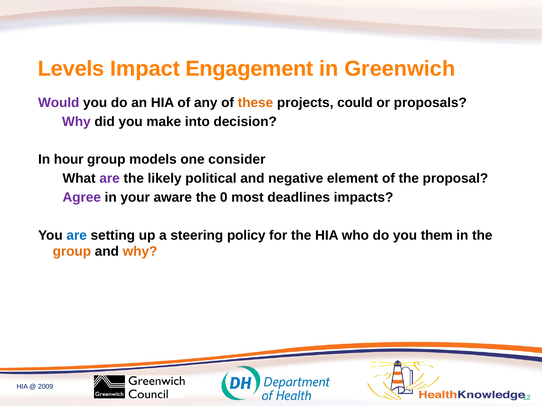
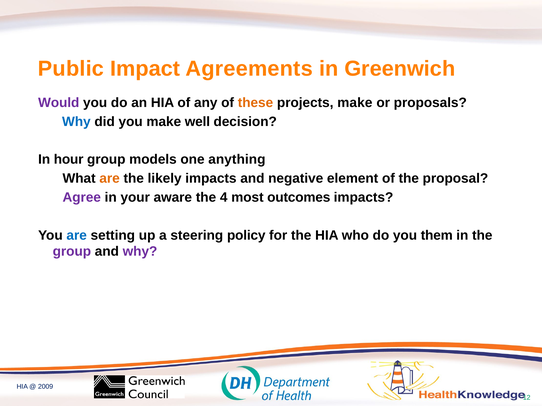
Levels: Levels -> Public (71, 69)
Engagement: Engagement -> Agreements (249, 69)
projects could: could -> make (355, 103)
Why colour: purple -> blue (76, 122)
into: into -> well (197, 122)
consider: consider -> anything (237, 160)
are colour: purple -> orange (110, 179)
likely political: political -> impacts (211, 179)
0: 0 -> 4 (224, 198)
deadlines: deadlines -> outcomes (299, 198)
group colour: orange -> purple (72, 252)
why colour: orange -> purple (140, 252)
